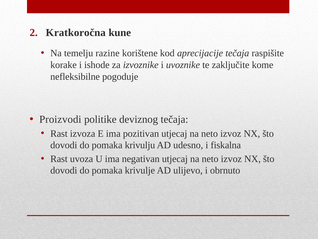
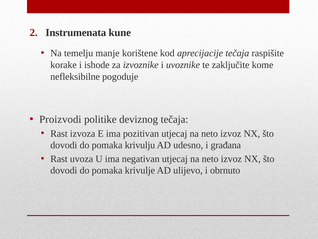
Kratkoročna: Kratkoročna -> Instrumenata (76, 33)
razine: razine -> manje (108, 53)
fiskalna: fiskalna -> građana (226, 145)
